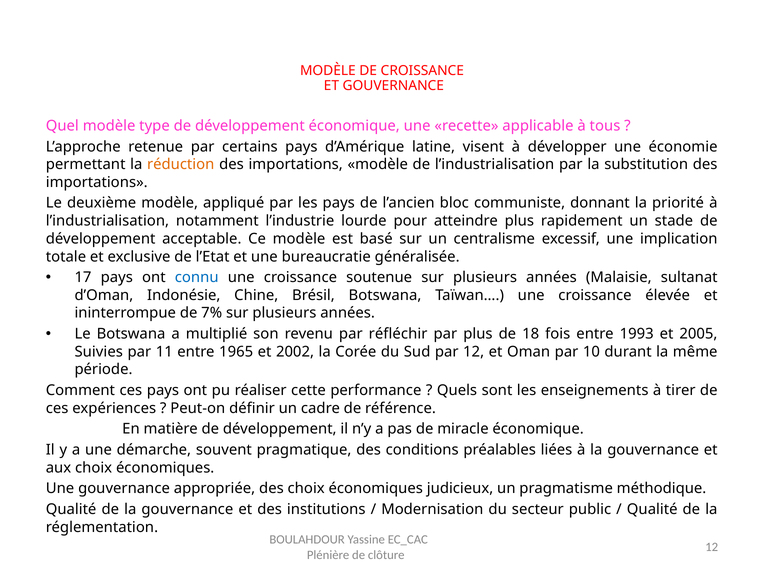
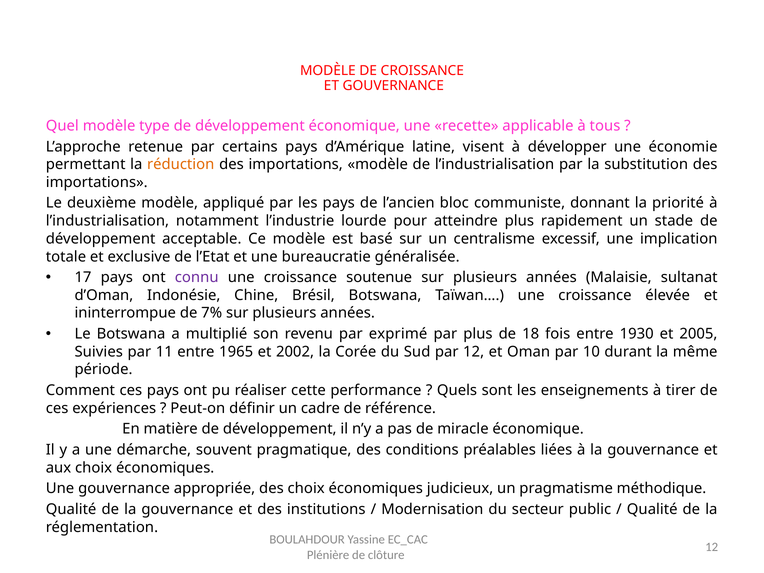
connu colour: blue -> purple (197, 277)
réfléchir: réfléchir -> exprimé (398, 334)
1993: 1993 -> 1930 (637, 334)
